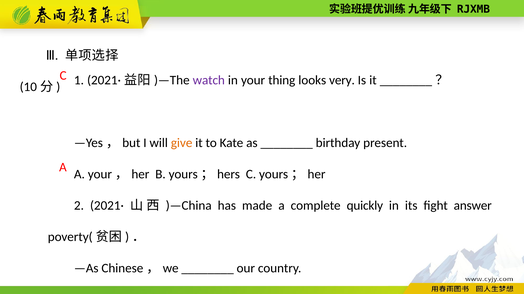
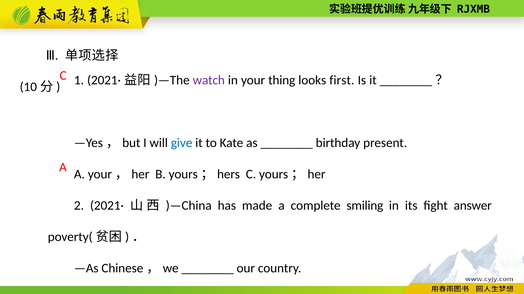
very: very -> first (342, 80)
give colour: orange -> blue (182, 143)
quickly: quickly -> smiling (365, 206)
